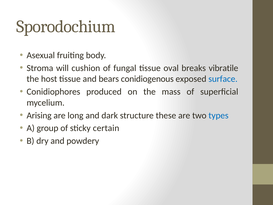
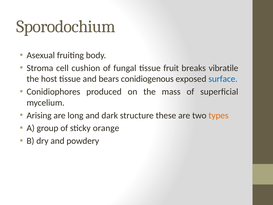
will: will -> cell (62, 68)
oval: oval -> fruit (171, 68)
types colour: blue -> orange (219, 115)
certain: certain -> orange (106, 128)
